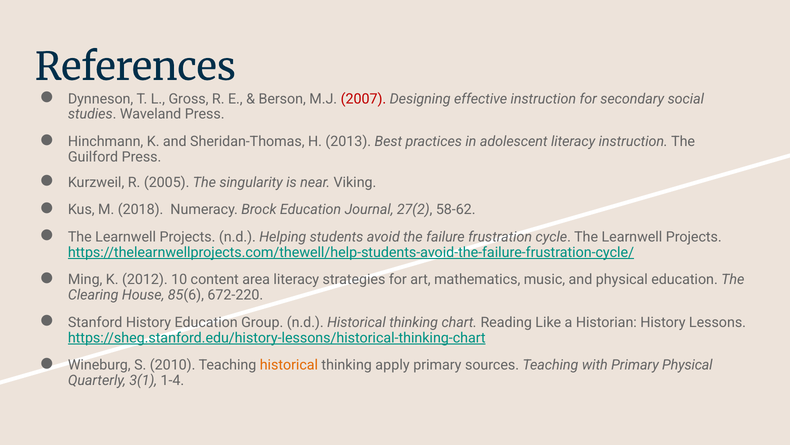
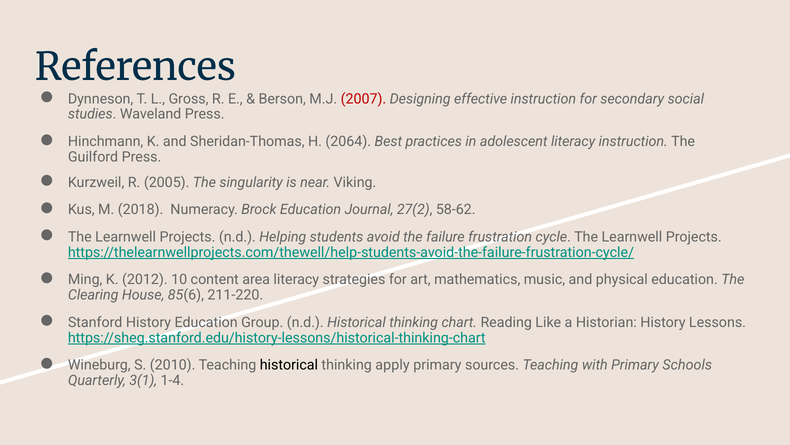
2013: 2013 -> 2064 (348, 141)
672-220: 672-220 -> 211-220 (235, 295)
historical colour: orange -> black (289, 365)
Primary Physical: Physical -> Schools (687, 365)
